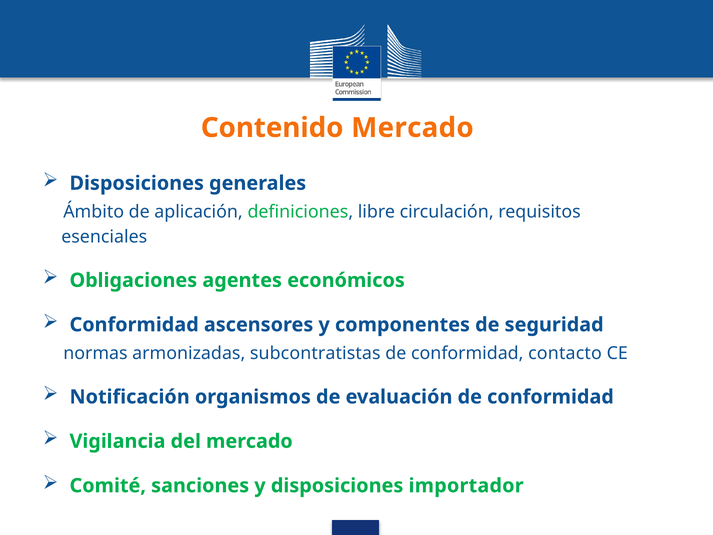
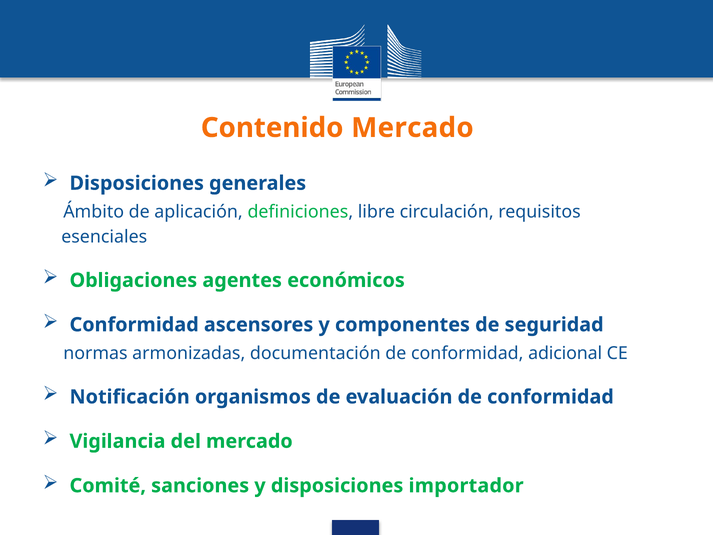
subcontratistas: subcontratistas -> documentación (315, 353)
contacto: contacto -> adicional (565, 353)
